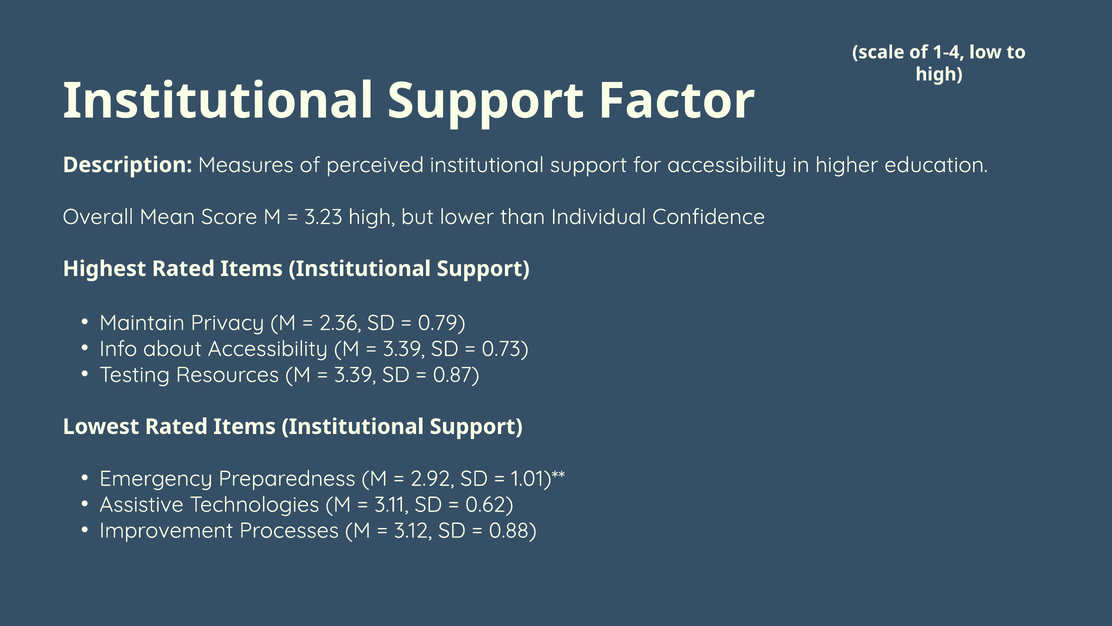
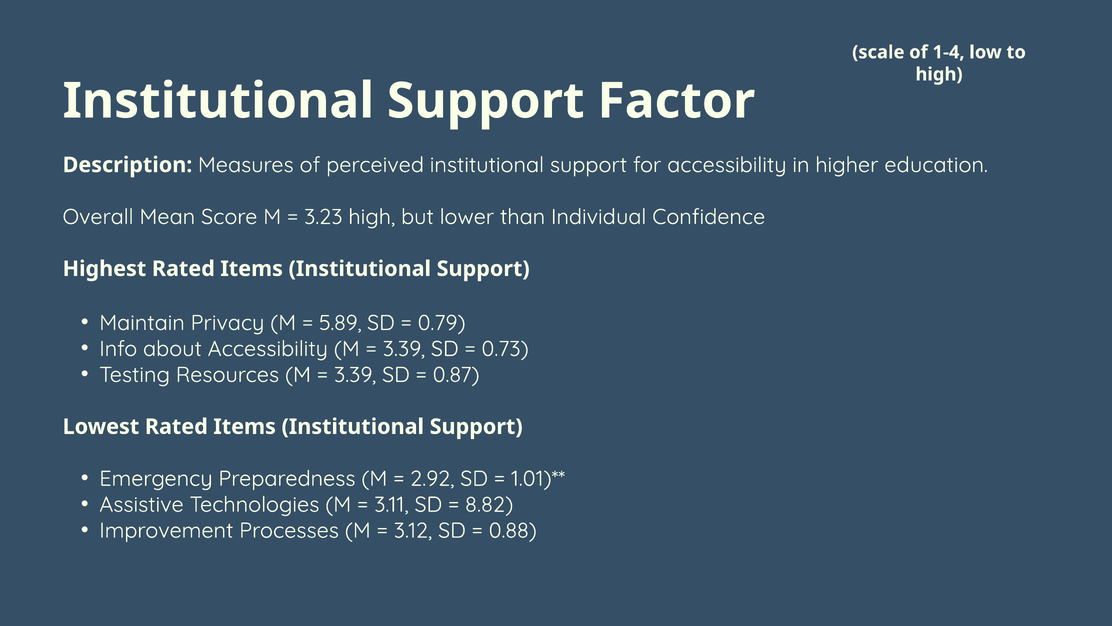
2.36: 2.36 -> 5.89 (340, 323)
0.62: 0.62 -> 8.82 (489, 504)
